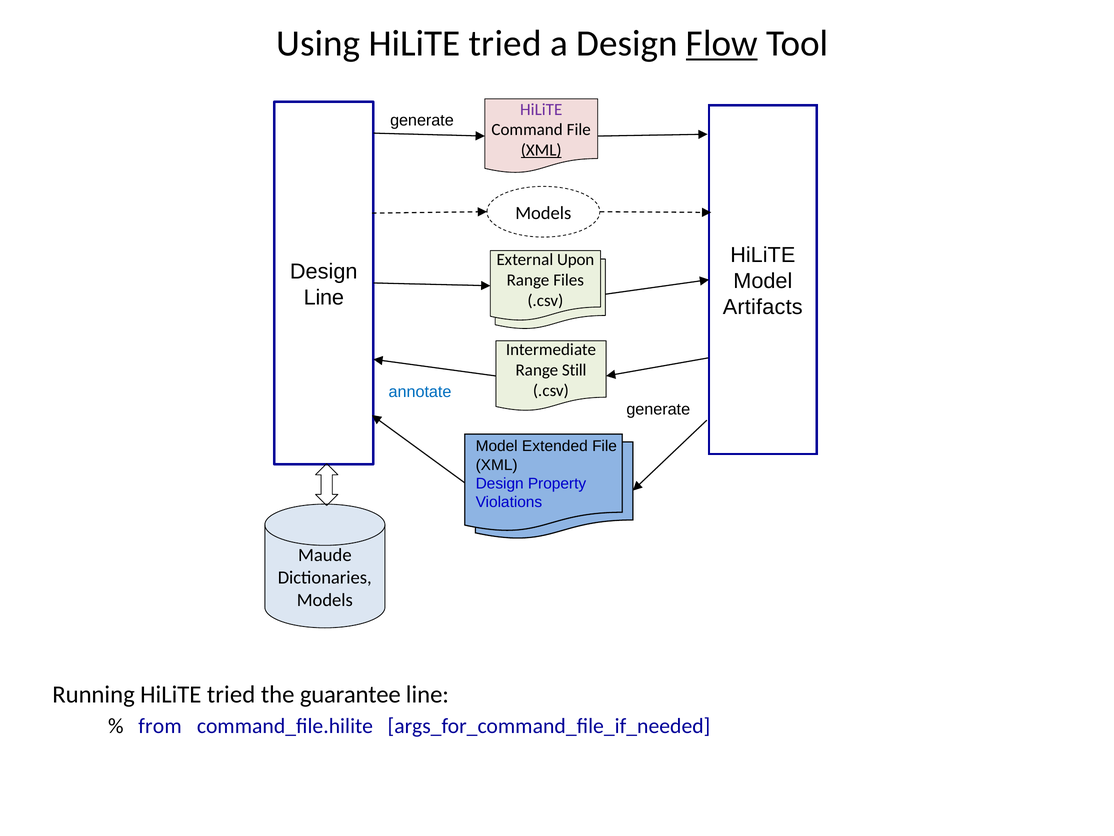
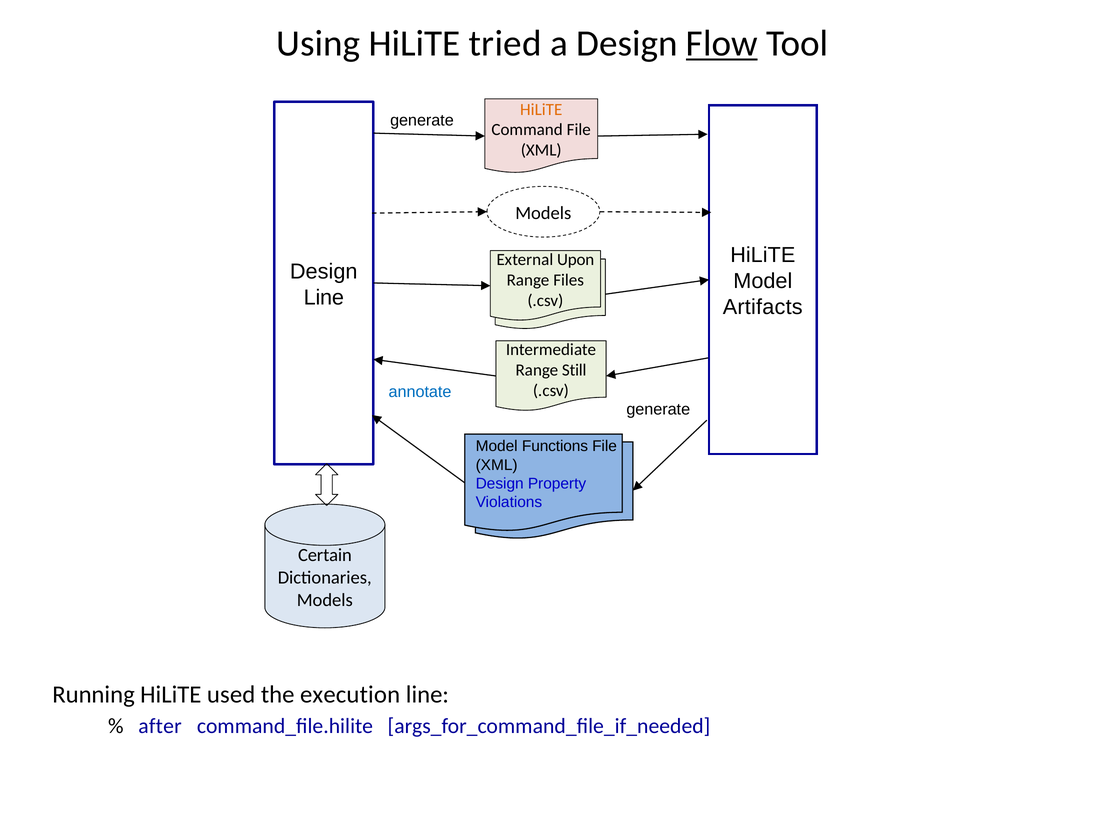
HiLiTE colour: purple -> orange (541, 109)
XML underline: present -> none (541, 150)
Extended: Extended -> Functions (555, 446)
Maude: Maude -> Certain (325, 555)
Running HiLiTE tried: tried -> used (231, 694)
guarantee: guarantee -> execution (350, 694)
from: from -> after (160, 726)
